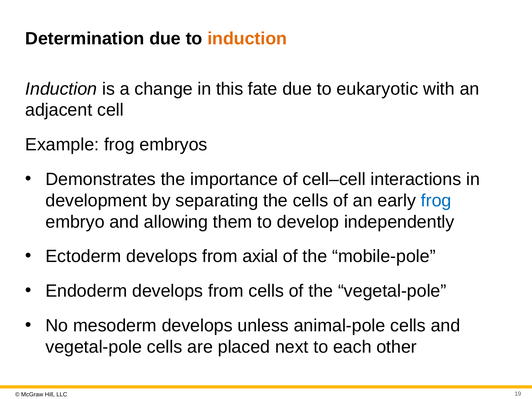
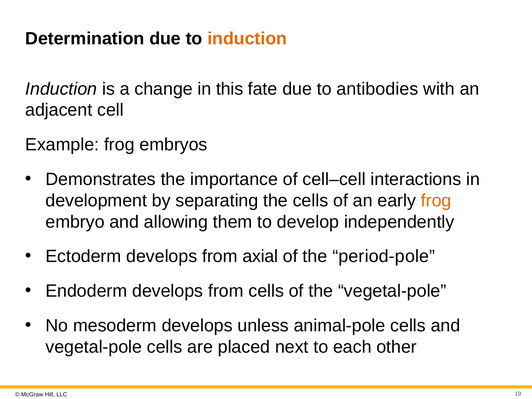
eukaryotic: eukaryotic -> antibodies (377, 89)
frog colour: blue -> orange (436, 201)
mobile-pole: mobile-pole -> period-pole (384, 256)
